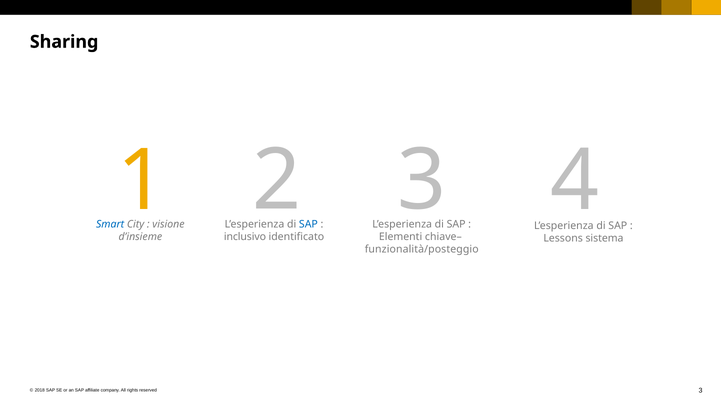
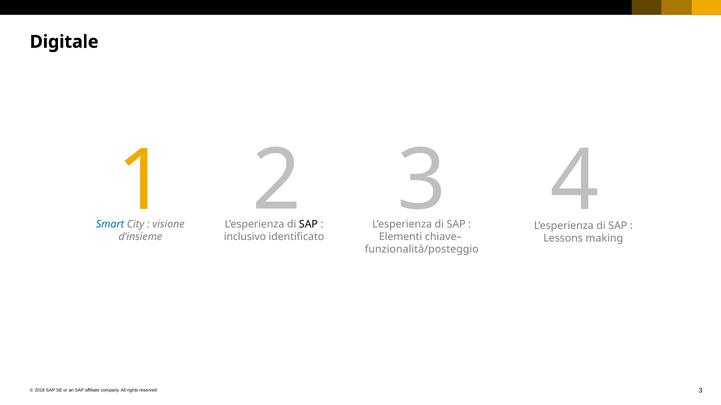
Sharing: Sharing -> Digitale (64, 42)
SAP colour: blue -> black (308, 225)
sistema: sistema -> making (604, 239)
